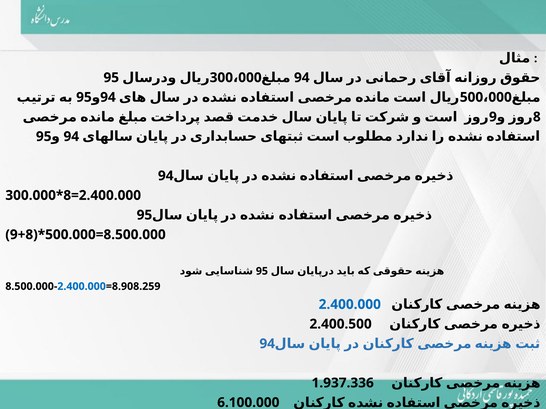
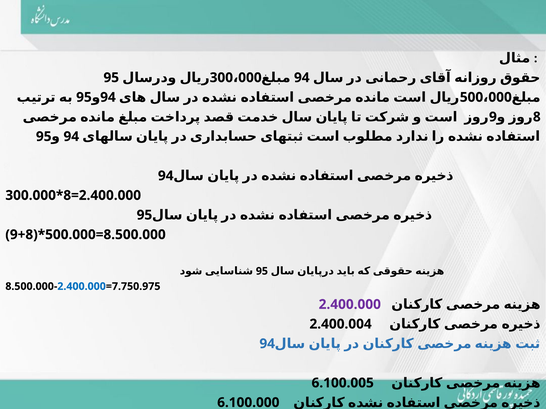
8.908.259: 8.908.259 -> 7.750.975 (136, 287)
2.400.000 colour: blue -> purple (350, 305)
2.400.500: 2.400.500 -> 2.400.004 (341, 324)
1.937.336: 1.937.336 -> 6.100.005 (343, 383)
